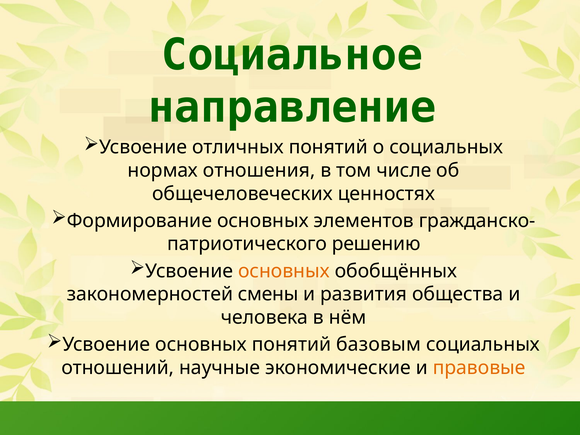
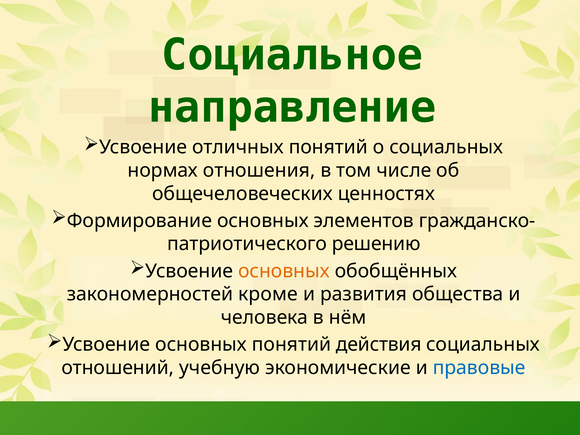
смены: смены -> кроме (268, 294)
базовым: базовым -> действия (379, 344)
научные: научные -> учебную (220, 368)
правовые colour: orange -> blue (479, 368)
